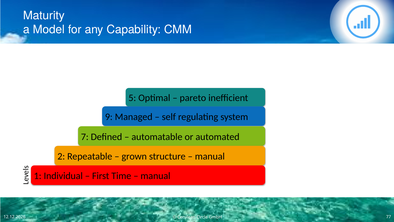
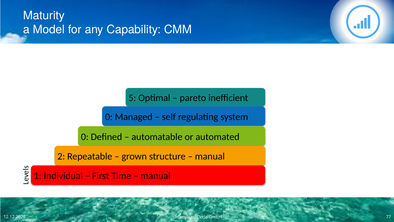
9: 9 -> 0 (109, 117)
7: 7 -> 0 (85, 137)
